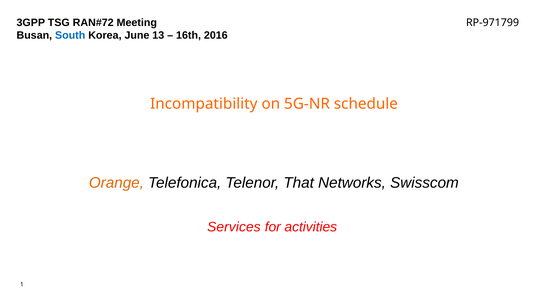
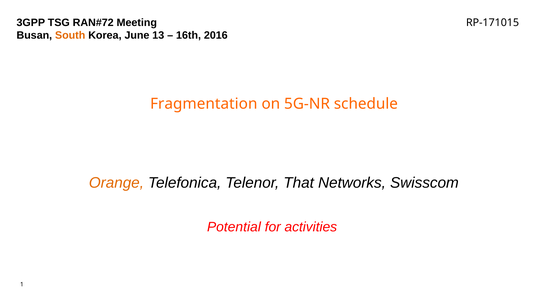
RP-971799: RP-971799 -> RP-171015 (493, 23)
South colour: blue -> orange (70, 35)
Incompatibility: Incompatibility -> Fragmentation (204, 104)
Services: Services -> Potential (234, 227)
